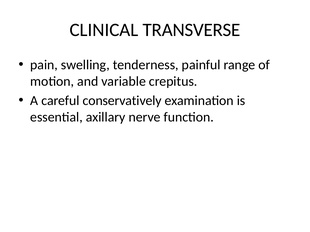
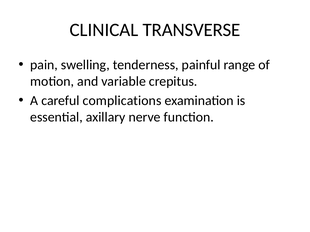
conservatively: conservatively -> complications (122, 101)
